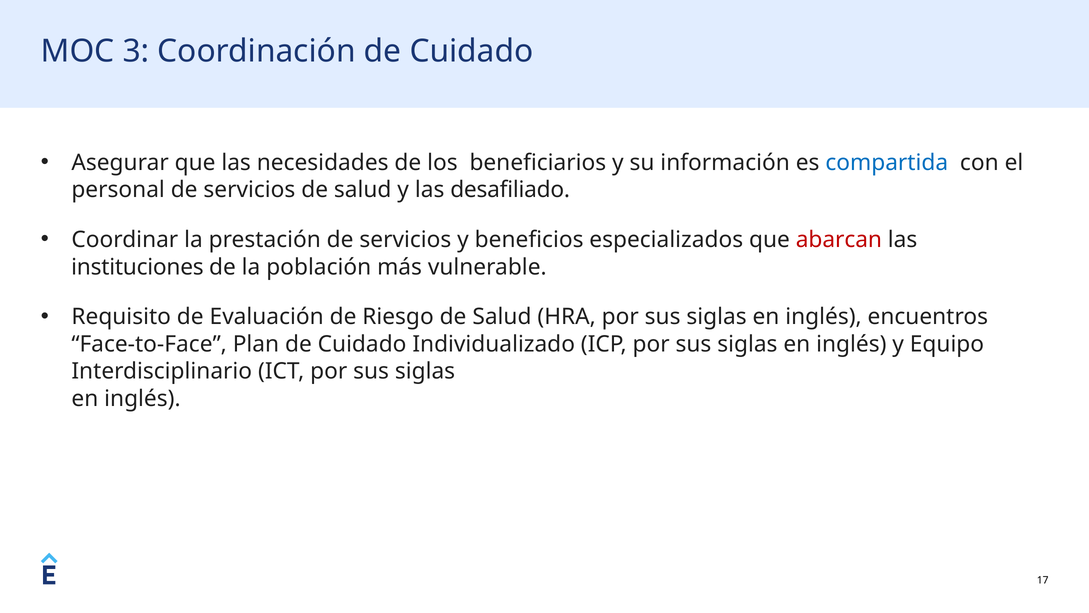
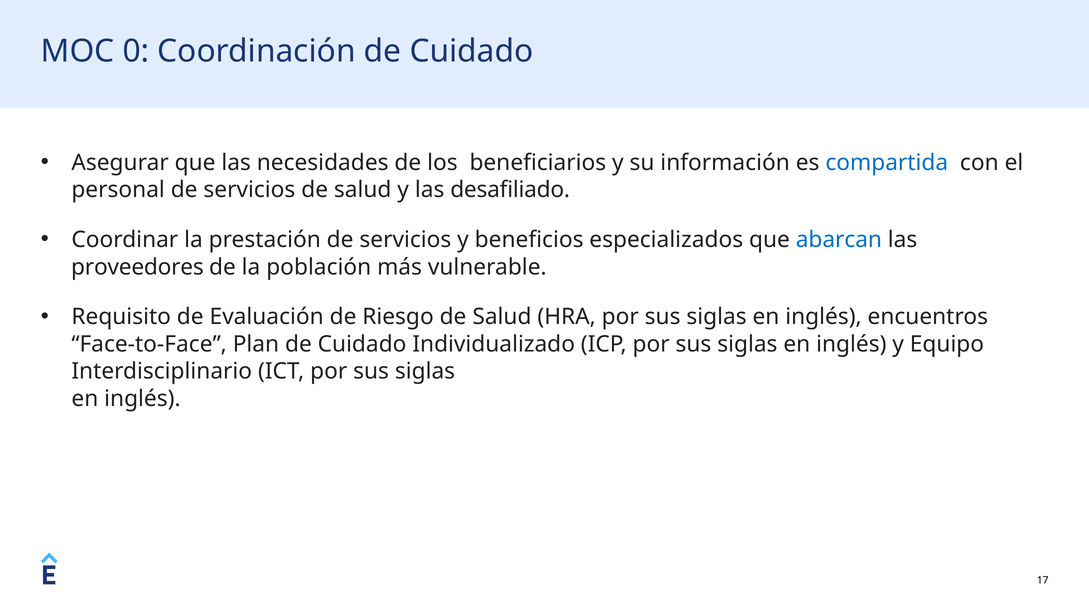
3: 3 -> 0 (136, 51)
abarcan colour: red -> blue (839, 240)
instituciones: instituciones -> proveedores (137, 267)
